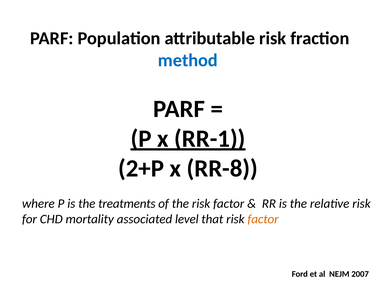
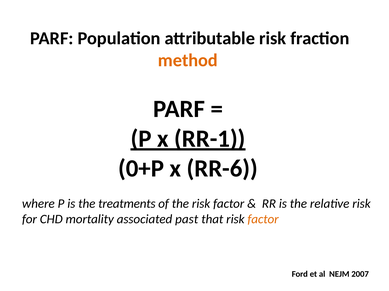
method colour: blue -> orange (188, 61)
2+P: 2+P -> 0+P (141, 169)
RR-8: RR-8 -> RR-6 (222, 169)
level: level -> past (187, 220)
